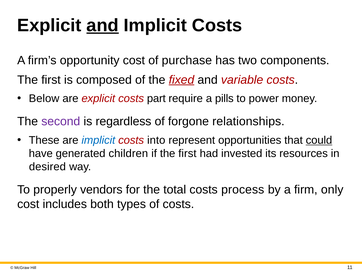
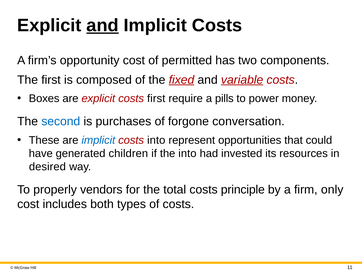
purchase: purchase -> permitted (187, 60)
variable underline: none -> present (242, 80)
Below: Below -> Boxes (44, 99)
costs part: part -> first (156, 99)
second colour: purple -> blue (61, 122)
regardless: regardless -> purchases (123, 122)
relationships: relationships -> conversation (248, 122)
could underline: present -> none (319, 141)
if the first: first -> into (187, 154)
process: process -> principle (243, 190)
